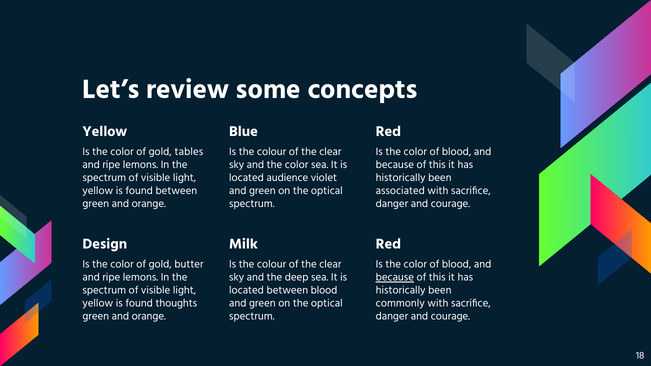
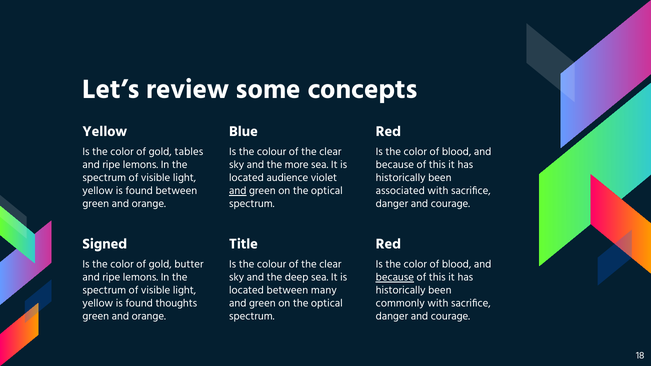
and the color: color -> more (297, 165)
and underline: none -> present (238, 191)
Design: Design -> Signed (105, 244)
Milk: Milk -> Title (244, 244)
between blood: blood -> many (324, 290)
